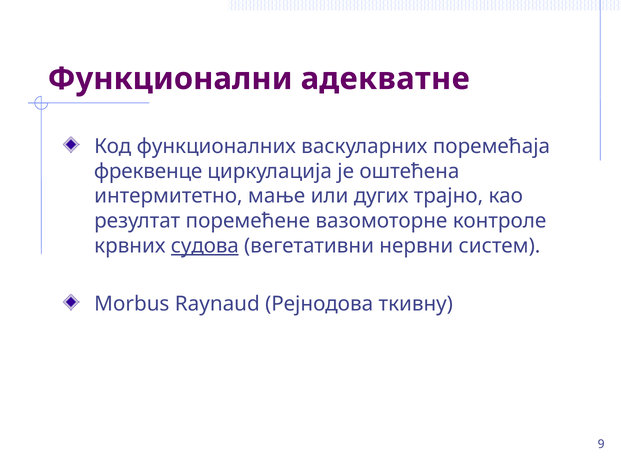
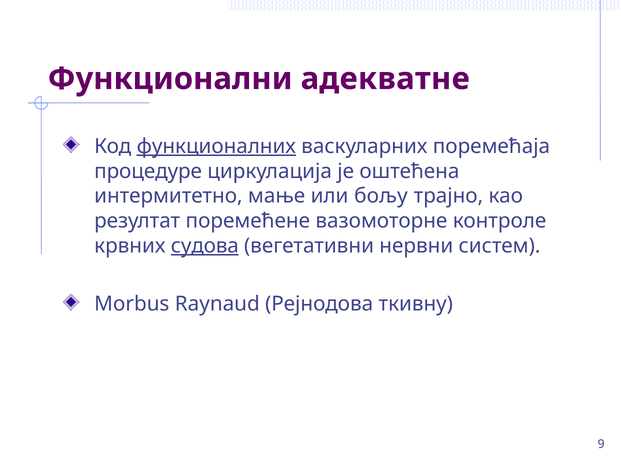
функционалних underline: none -> present (216, 146)
фреквенце: фреквенце -> процедуре (148, 171)
дугих: дугих -> бољу (381, 196)
